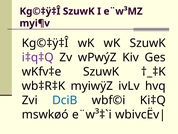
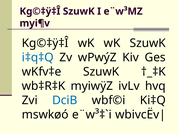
i‡q‡Q colour: purple -> blue (38, 57)
